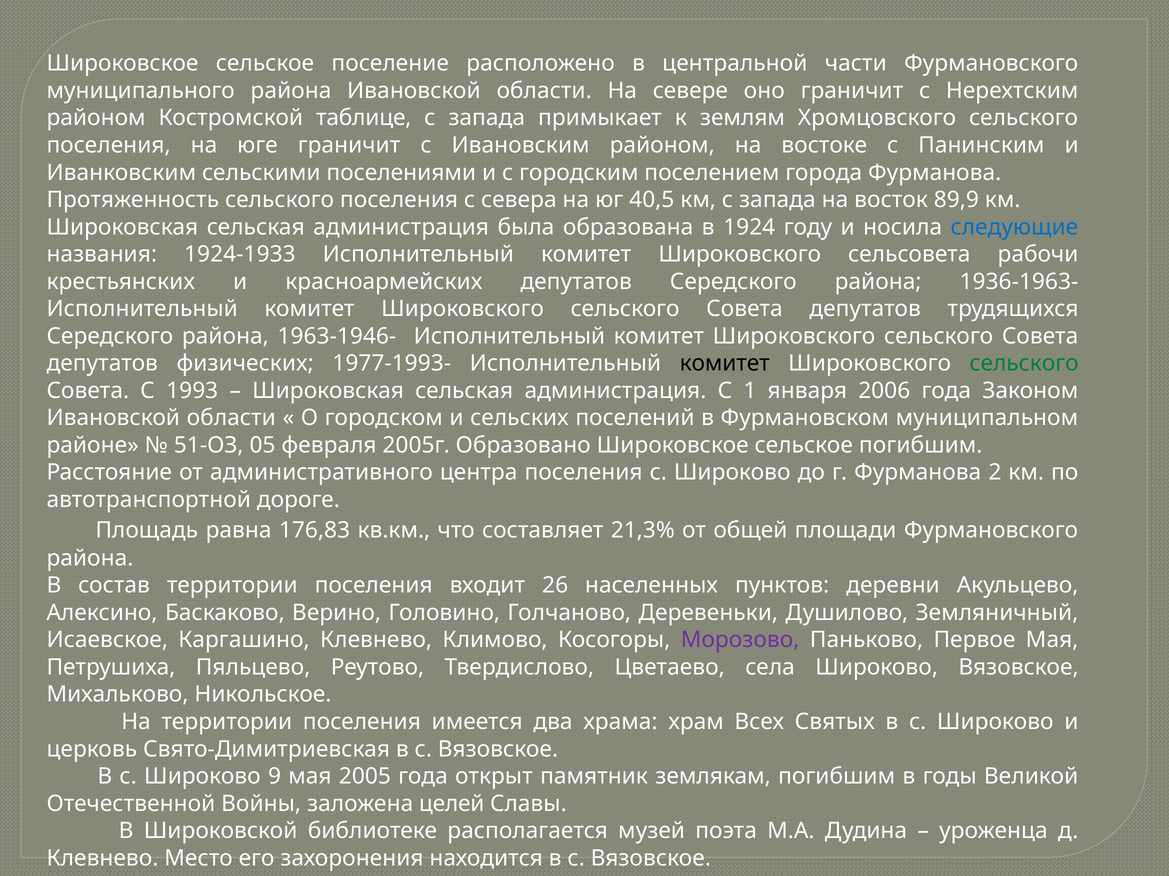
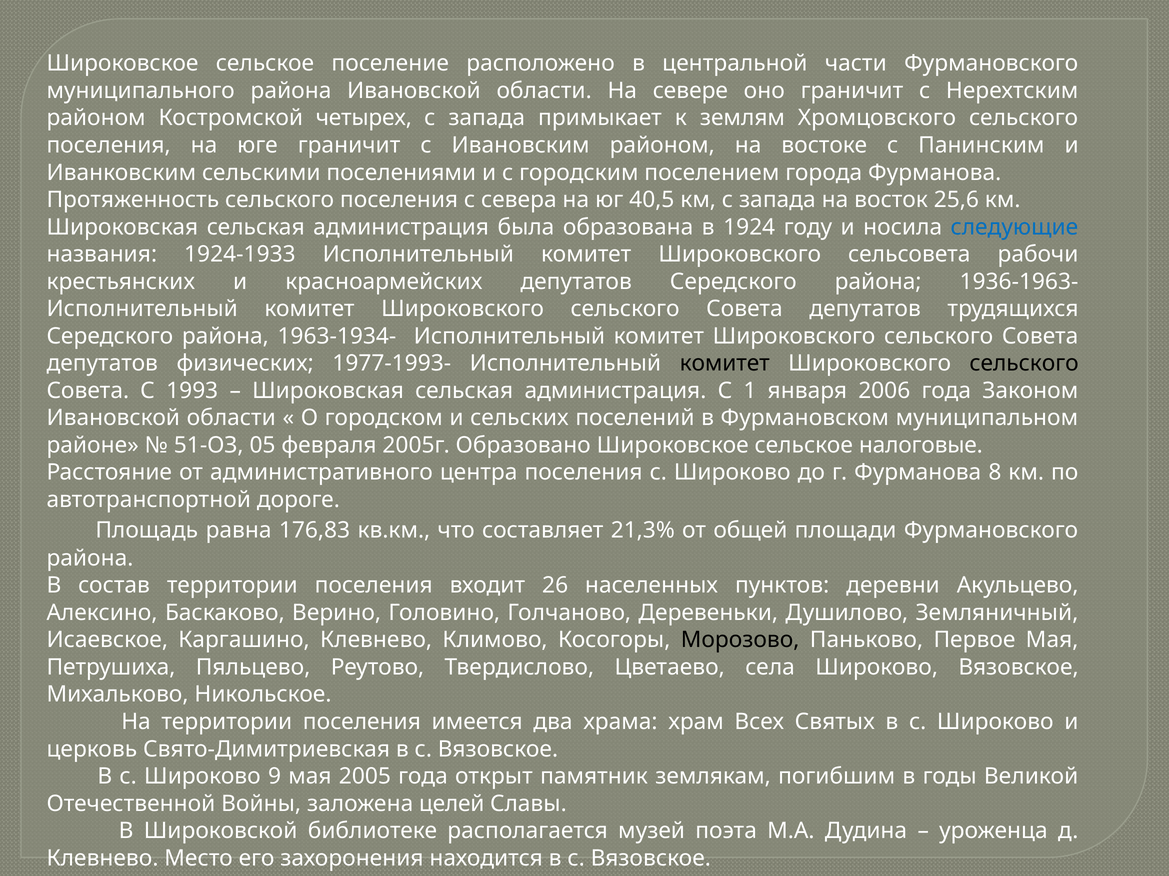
таблице: таблице -> четырех (364, 118)
89,9: 89,9 -> 25,6 (956, 200)
1963-1946-: 1963-1946- -> 1963-1934- (337, 336)
сельского colour: green -> black (1024, 364)
сельское погибшим: погибшим -> налоговые (921, 446)
2: 2 -> 8 (995, 473)
Морозово colour: purple -> black (740, 641)
